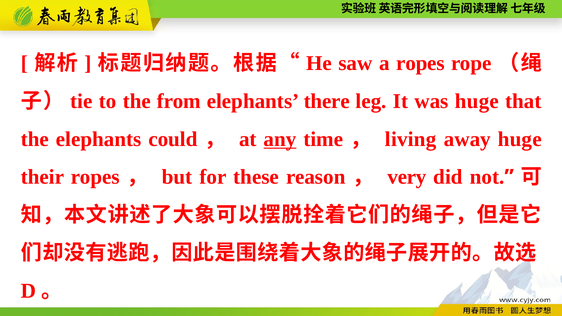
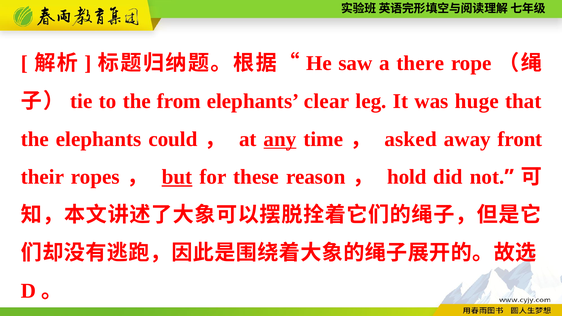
a ropes: ropes -> there (420, 63)
there: there -> clear (327, 101)
living: living -> asked (411, 139)
away huge: huge -> front (520, 139)
but underline: none -> present (177, 177)
very: very -> hold (407, 177)
